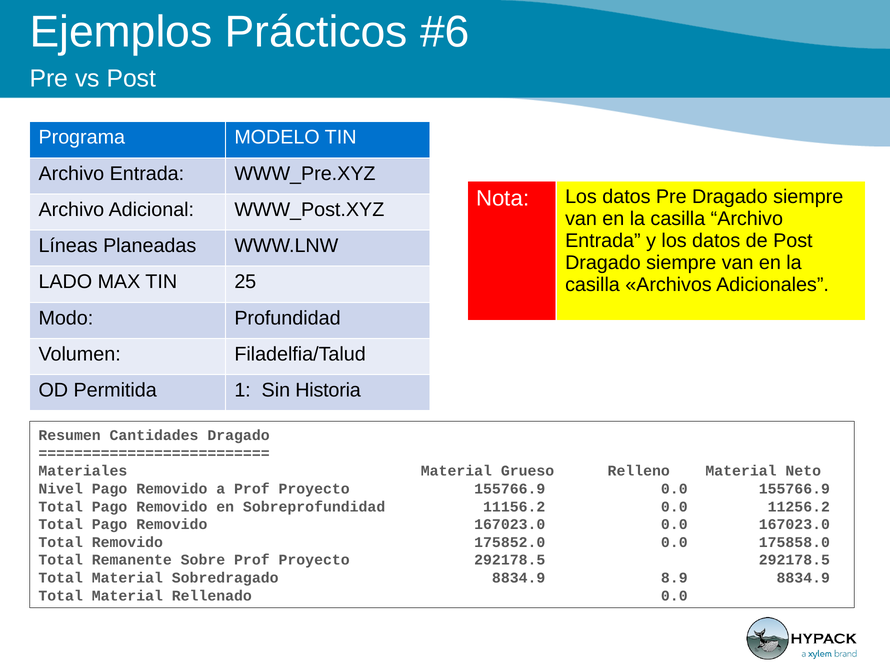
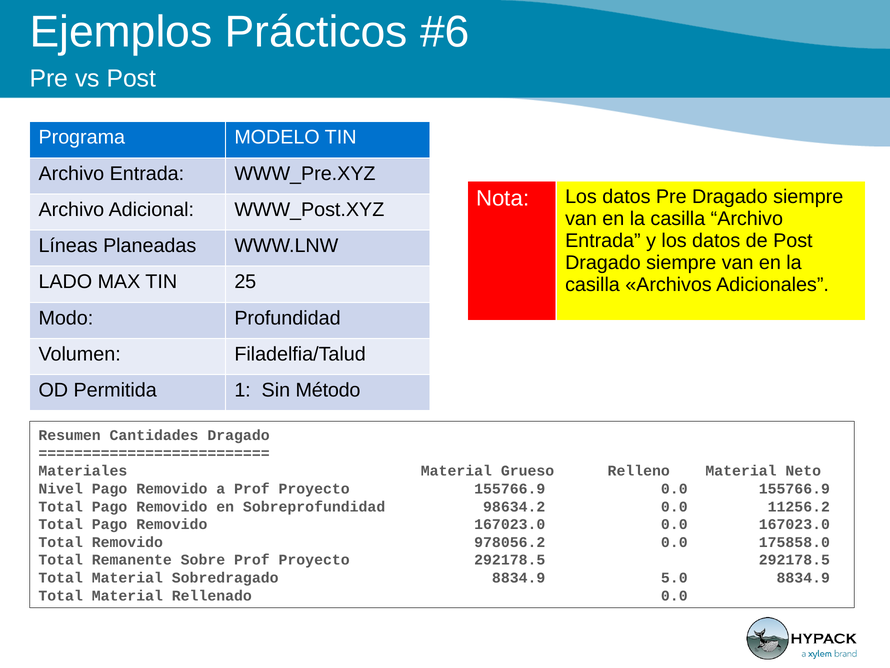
Historia: Historia -> Método (328, 390)
11156.2: 11156.2 -> 98634.2 (514, 506)
175852.0: 175852.0 -> 978056.2 (510, 542)
8.9: 8.9 -> 5.0 (674, 577)
